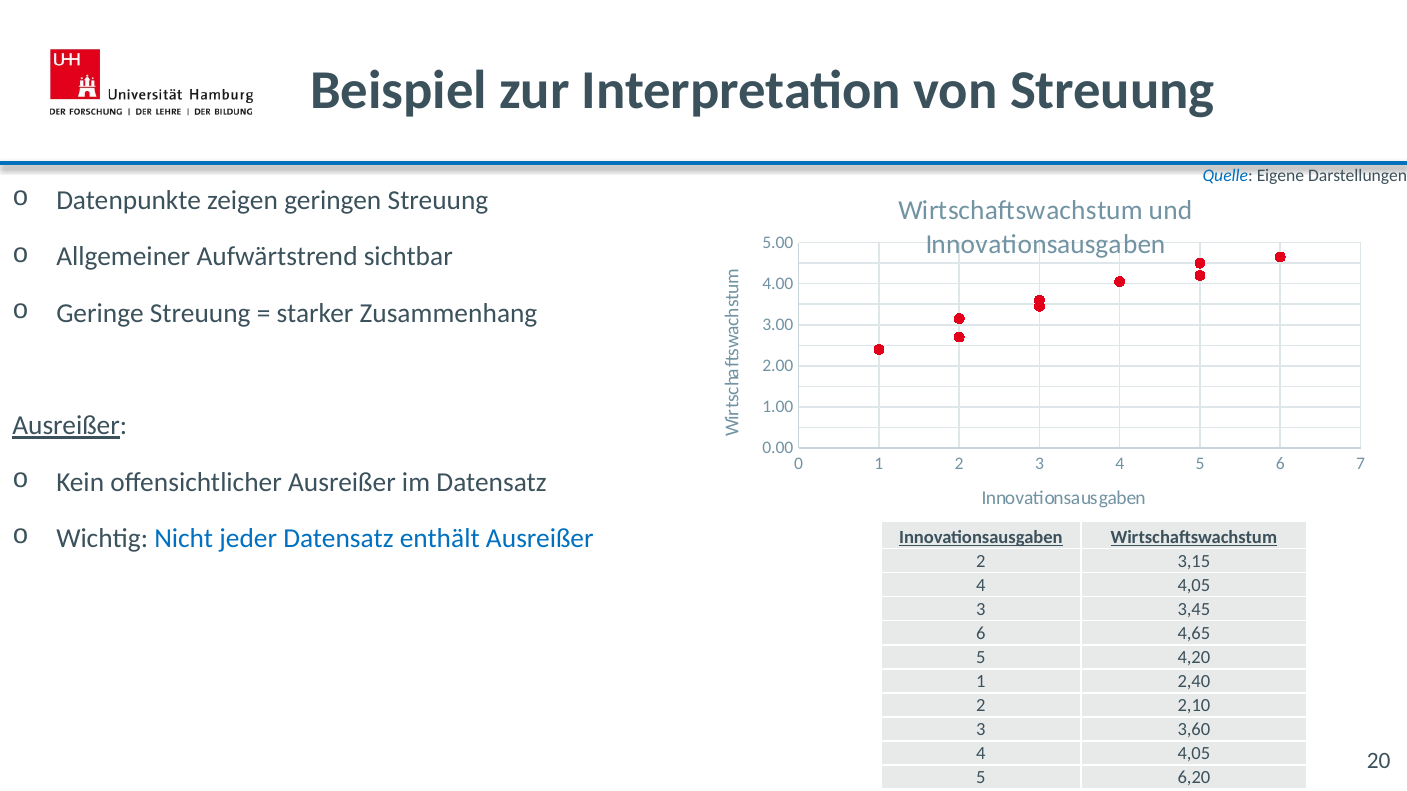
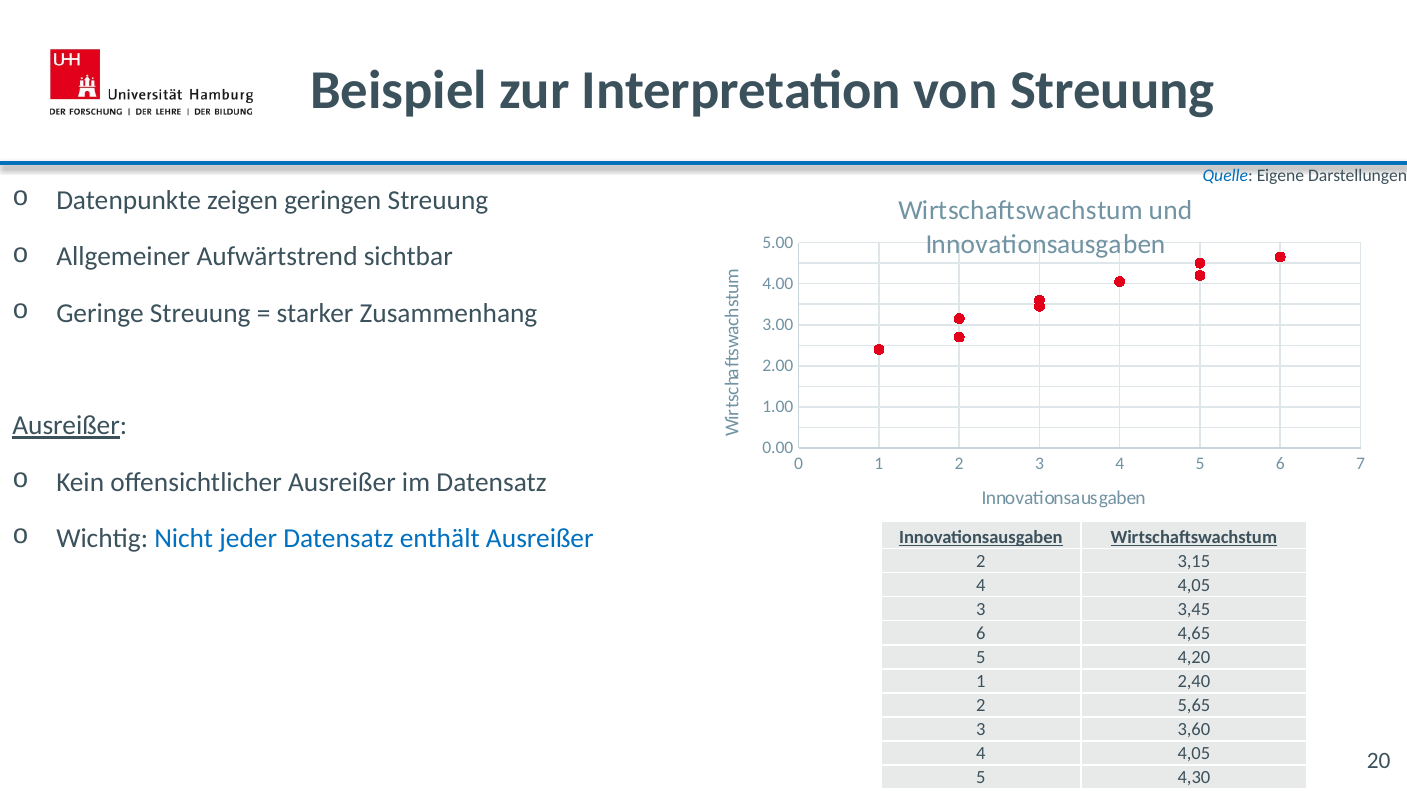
2,10: 2,10 -> 5,65 (1194, 706)
6,20: 6,20 -> 4,30 (1194, 778)
